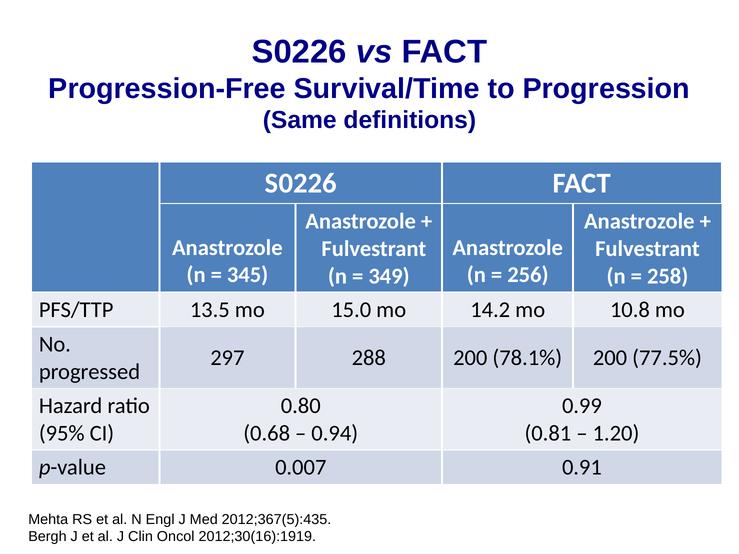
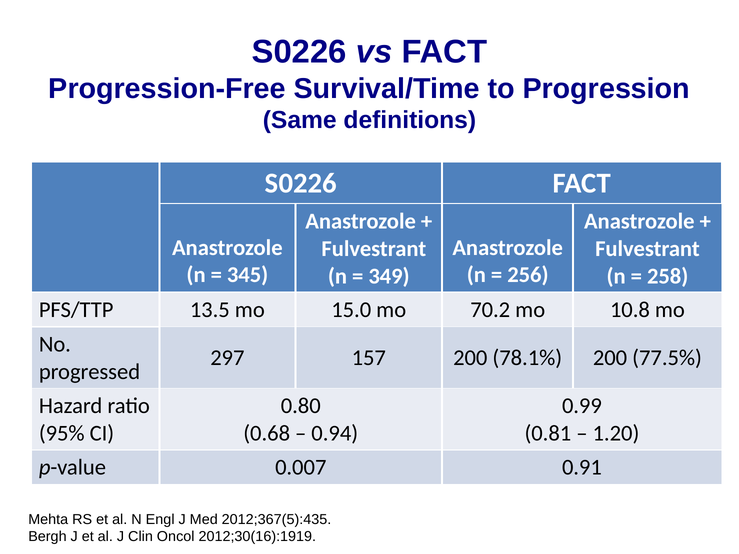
14.2: 14.2 -> 70.2 (490, 310)
288: 288 -> 157 (369, 358)
